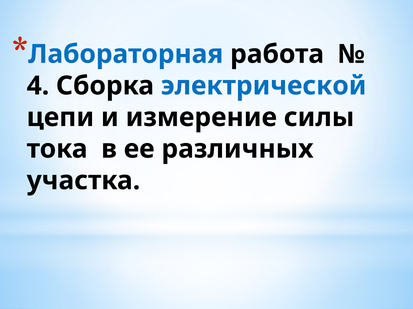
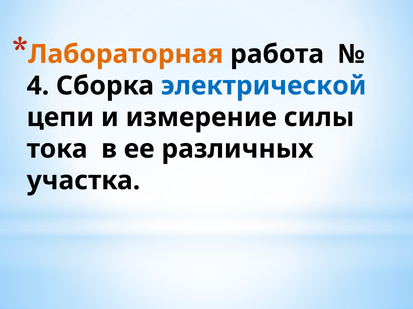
Лабораторная colour: blue -> orange (126, 54)
